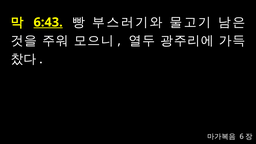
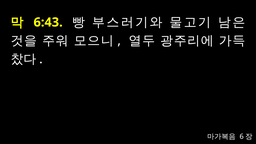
6:43 underline: present -> none (48, 22)
